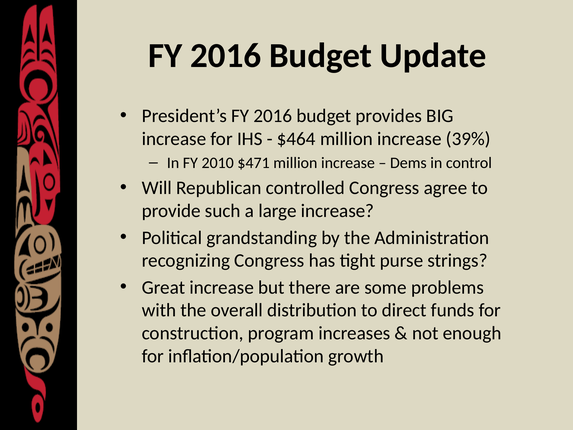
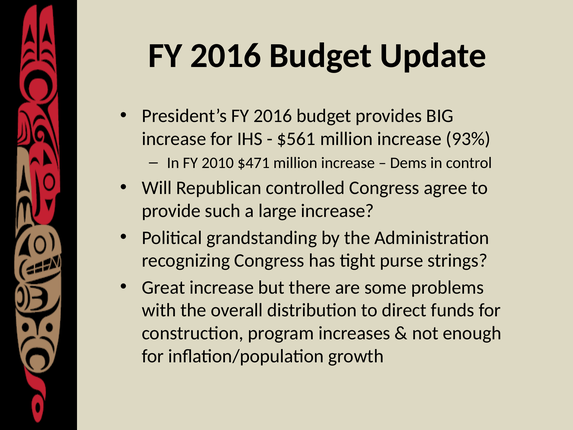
$464: $464 -> $561 (296, 139)
39%: 39% -> 93% (468, 139)
